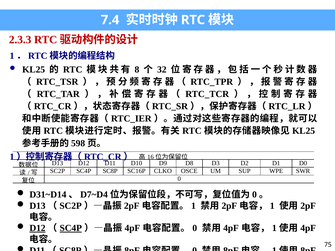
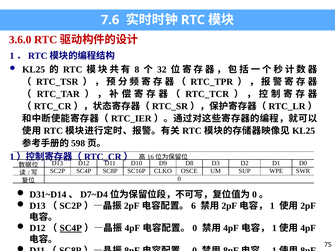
7.4: 7.4 -> 7.6 (110, 20)
2.3.3: 2.3.3 -> 3.6.0 (20, 40)
1: 1 -> 6 (193, 206)
D12 underline: present -> none (37, 228)
